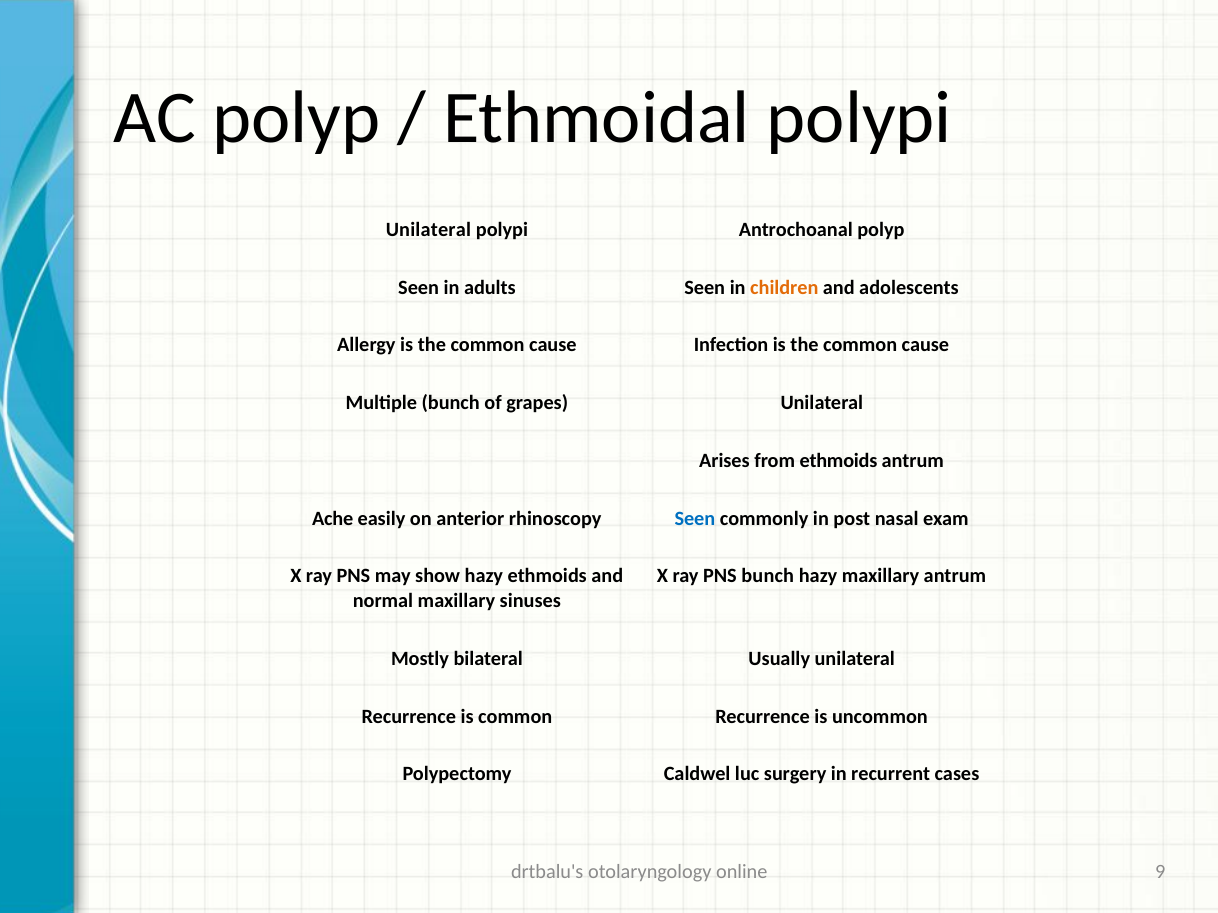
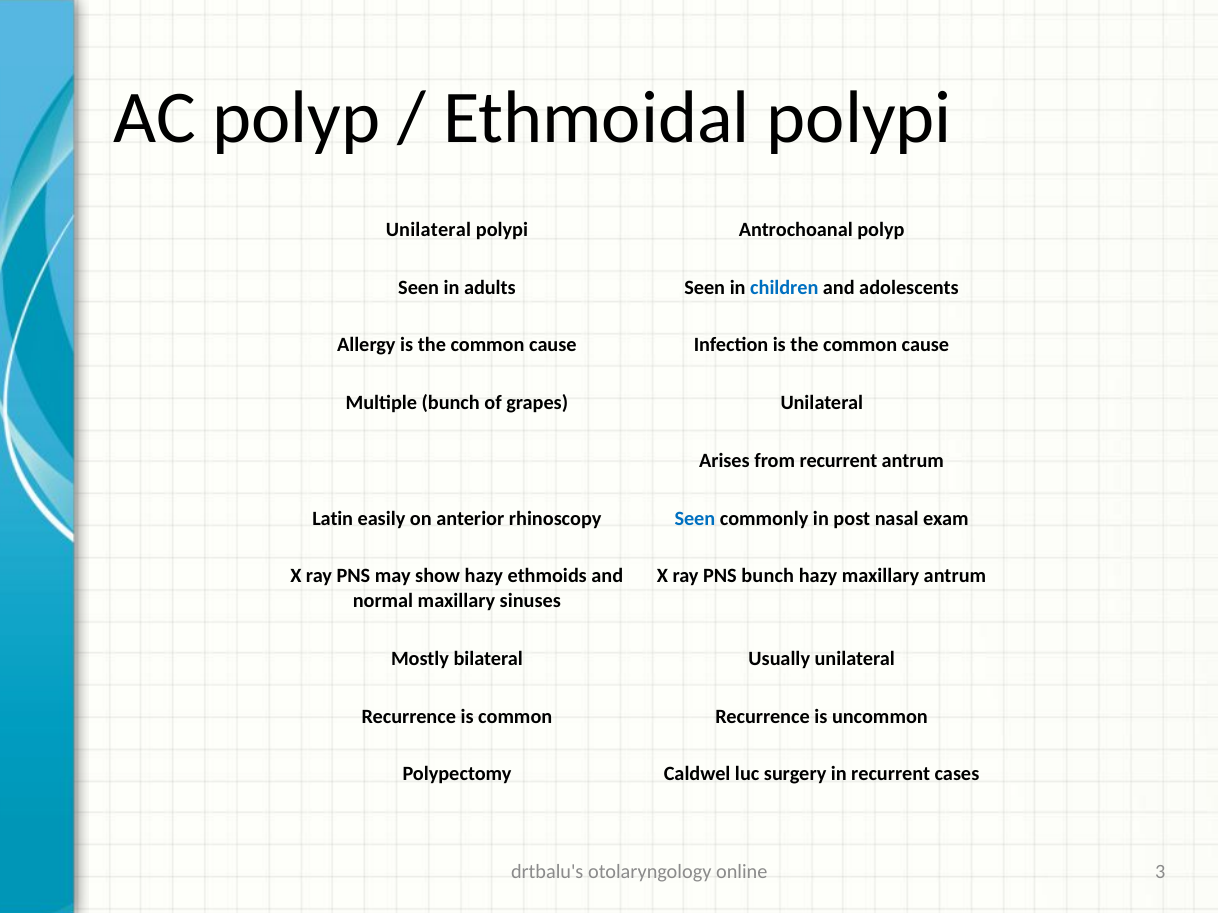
children colour: orange -> blue (784, 288)
from ethmoids: ethmoids -> recurrent (838, 461)
Ache: Ache -> Latin (333, 519)
9: 9 -> 3 (1160, 872)
